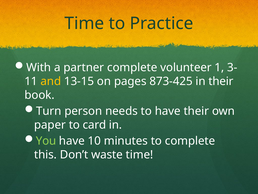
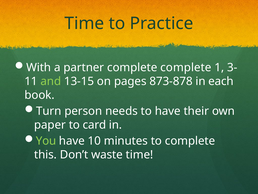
complete volunteer: volunteer -> complete (186, 67)
and colour: yellow -> light green (51, 81)
873-425: 873-425 -> 873-878 (171, 81)
in their: their -> each (221, 81)
